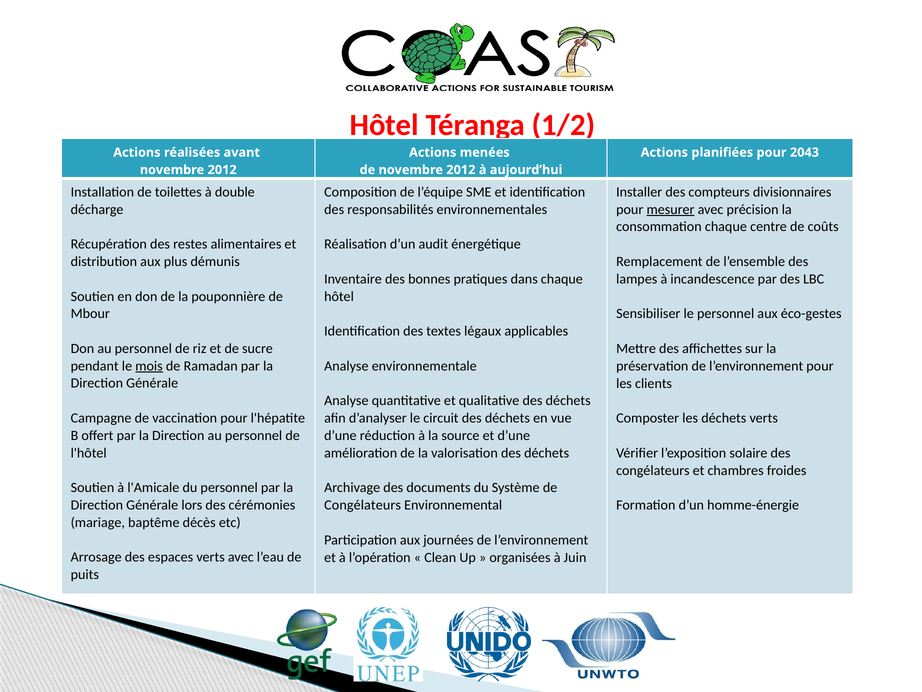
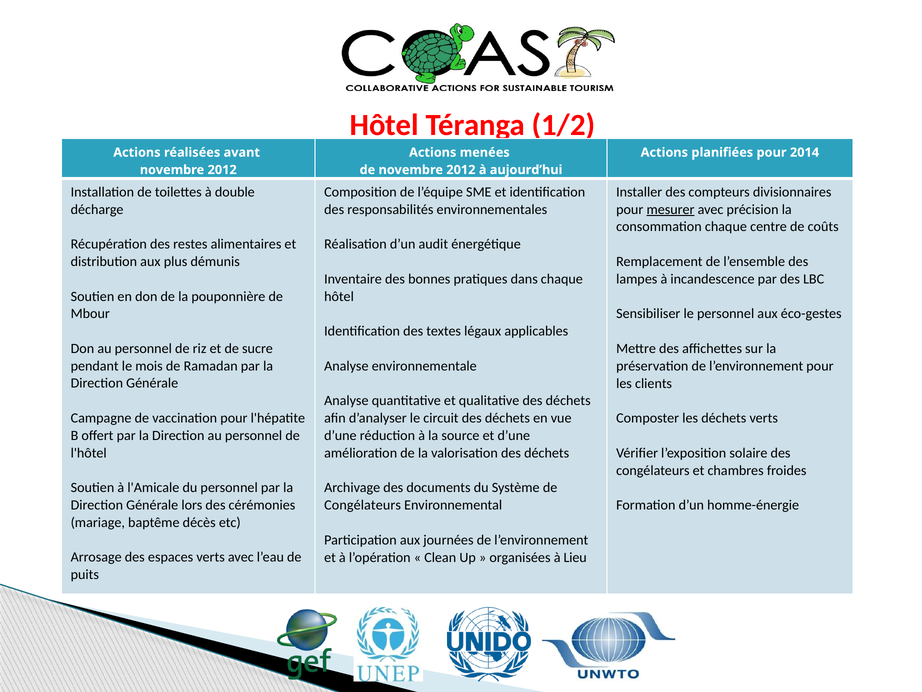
2043: 2043 -> 2014 (804, 152)
mois underline: present -> none (149, 366)
Juin: Juin -> Lieu (575, 557)
